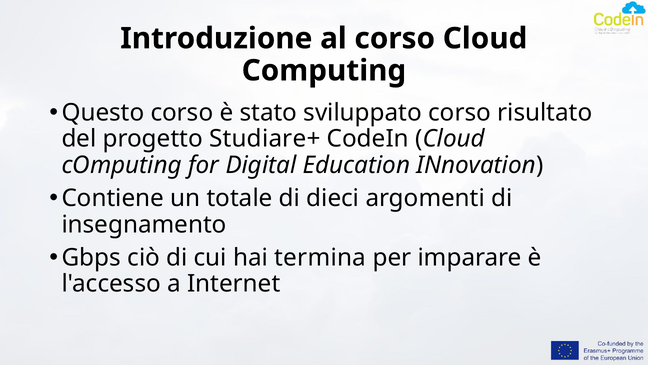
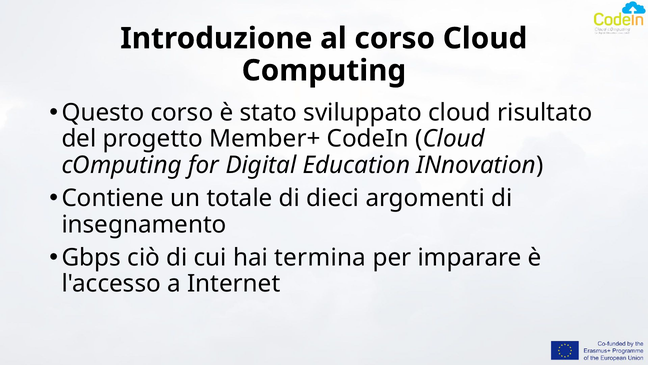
sviluppato corso: corso -> cloud (460, 112)
Studiare+: Studiare+ -> Member+ (265, 139)
